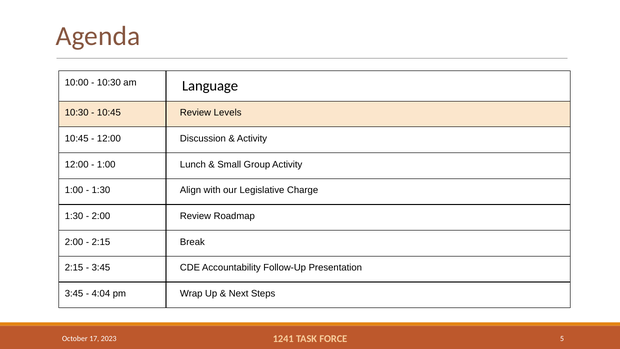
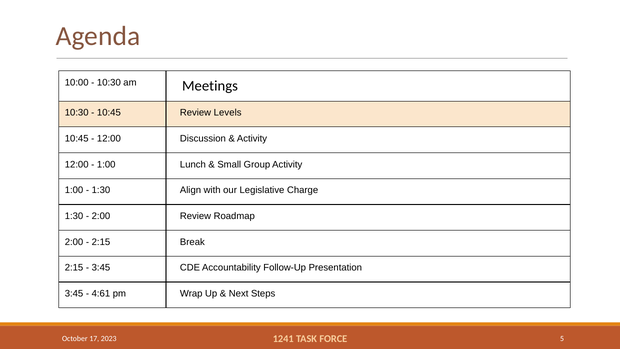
Language: Language -> Meetings (210, 86)
4:04: 4:04 -> 4:61 (101, 293)
